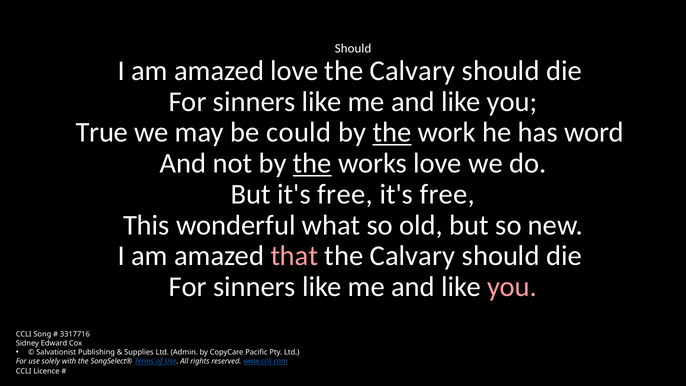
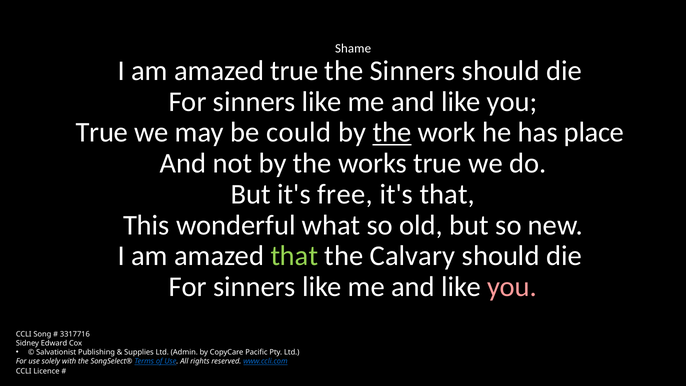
Should: Should -> Shame (353, 48)
amazed love: love -> true (294, 71)
Calvary: Calvary -> Sinners (412, 71)
word: word -> place (594, 132)
the underline: present -> none (312, 163)
works love: love -> true (437, 163)
free: free -> that (447, 194)
that colour: pink -> light green (294, 256)
